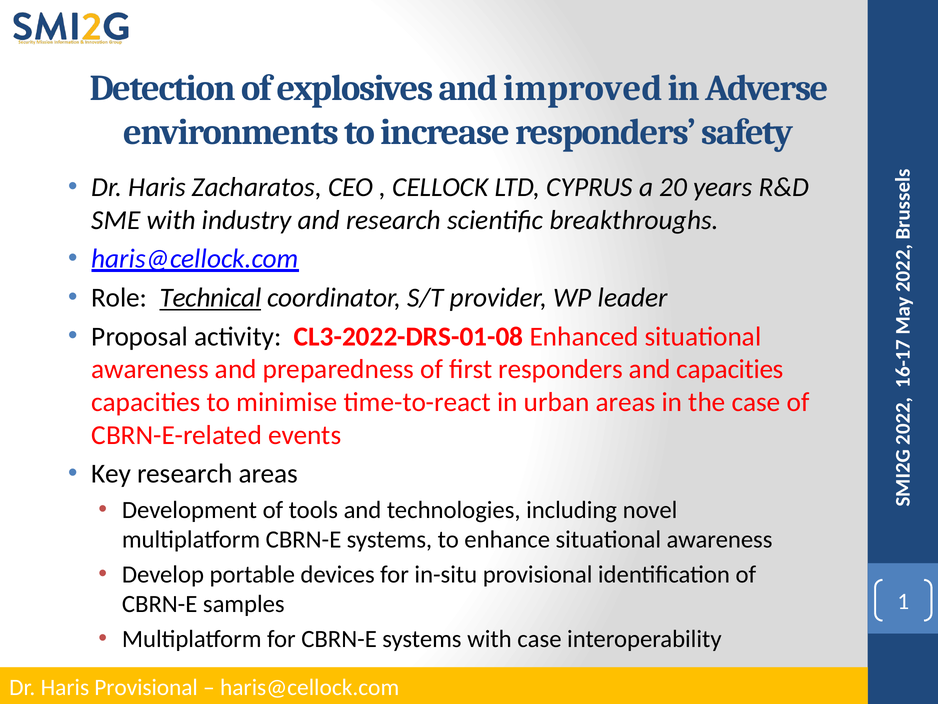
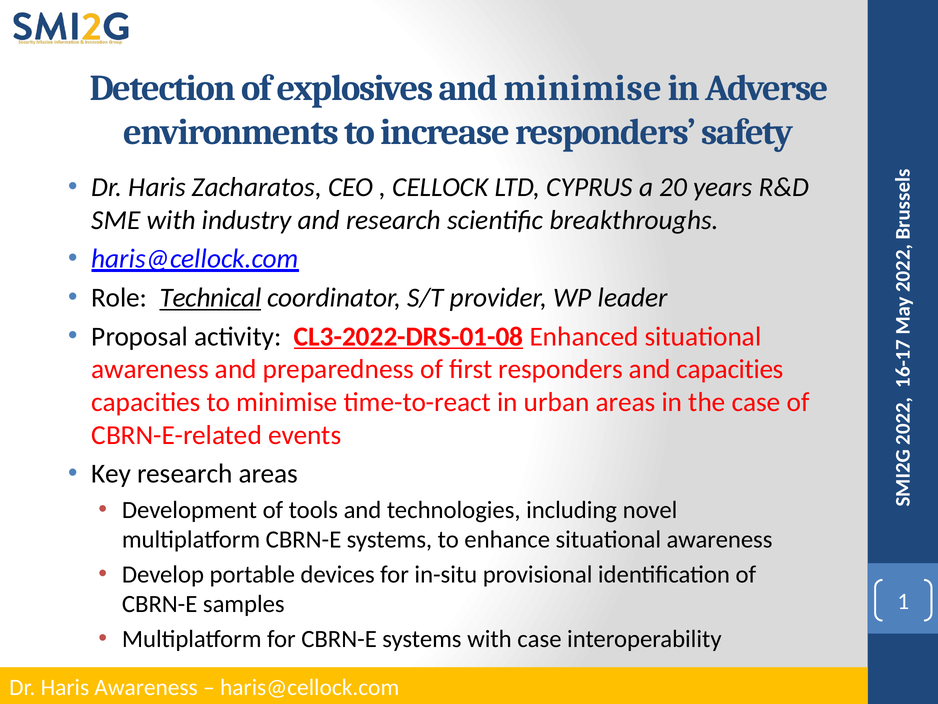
and improved: improved -> minimise (583, 88)
CL3-2022-DRS-01-08 underline: none -> present (409, 336)
Haris Provisional: Provisional -> Awareness (146, 687)
